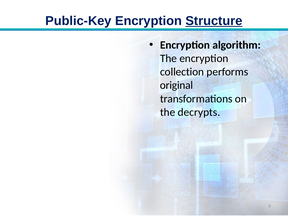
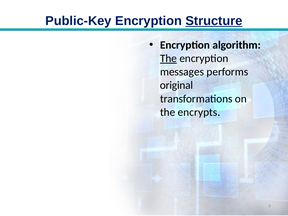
The underline: none -> present (168, 58)
collection: collection -> messages (182, 72)
decrypts: decrypts -> encrypts (199, 112)
